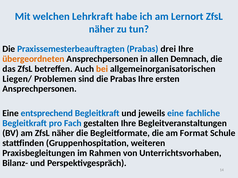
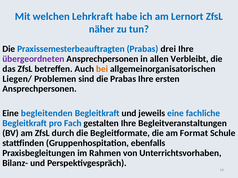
übergeordneten colour: orange -> purple (33, 59)
Demnach: Demnach -> Verbleibt (190, 59)
entsprechend: entsprechend -> begleitenden (47, 113)
am ZfsL näher: näher -> durch (63, 133)
weiteren: weiteren -> ebenfalls (148, 143)
